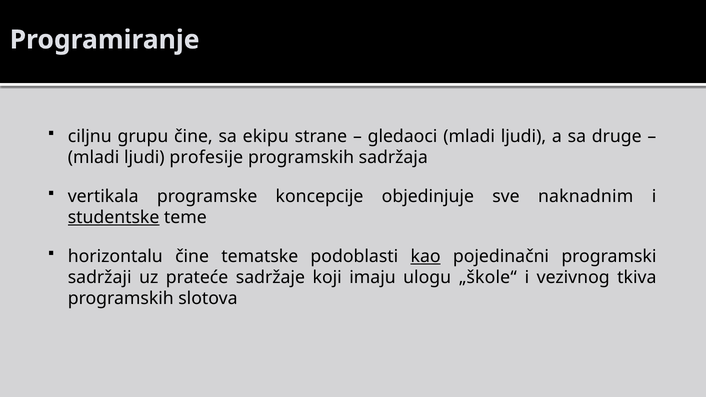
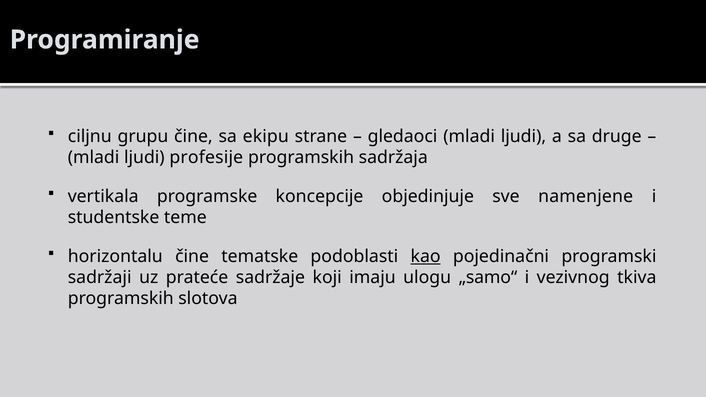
naknadnim: naknadnim -> namenjene (586, 196)
studentske underline: present -> none (114, 218)
„škole“: „škole“ -> „samo“ (488, 278)
